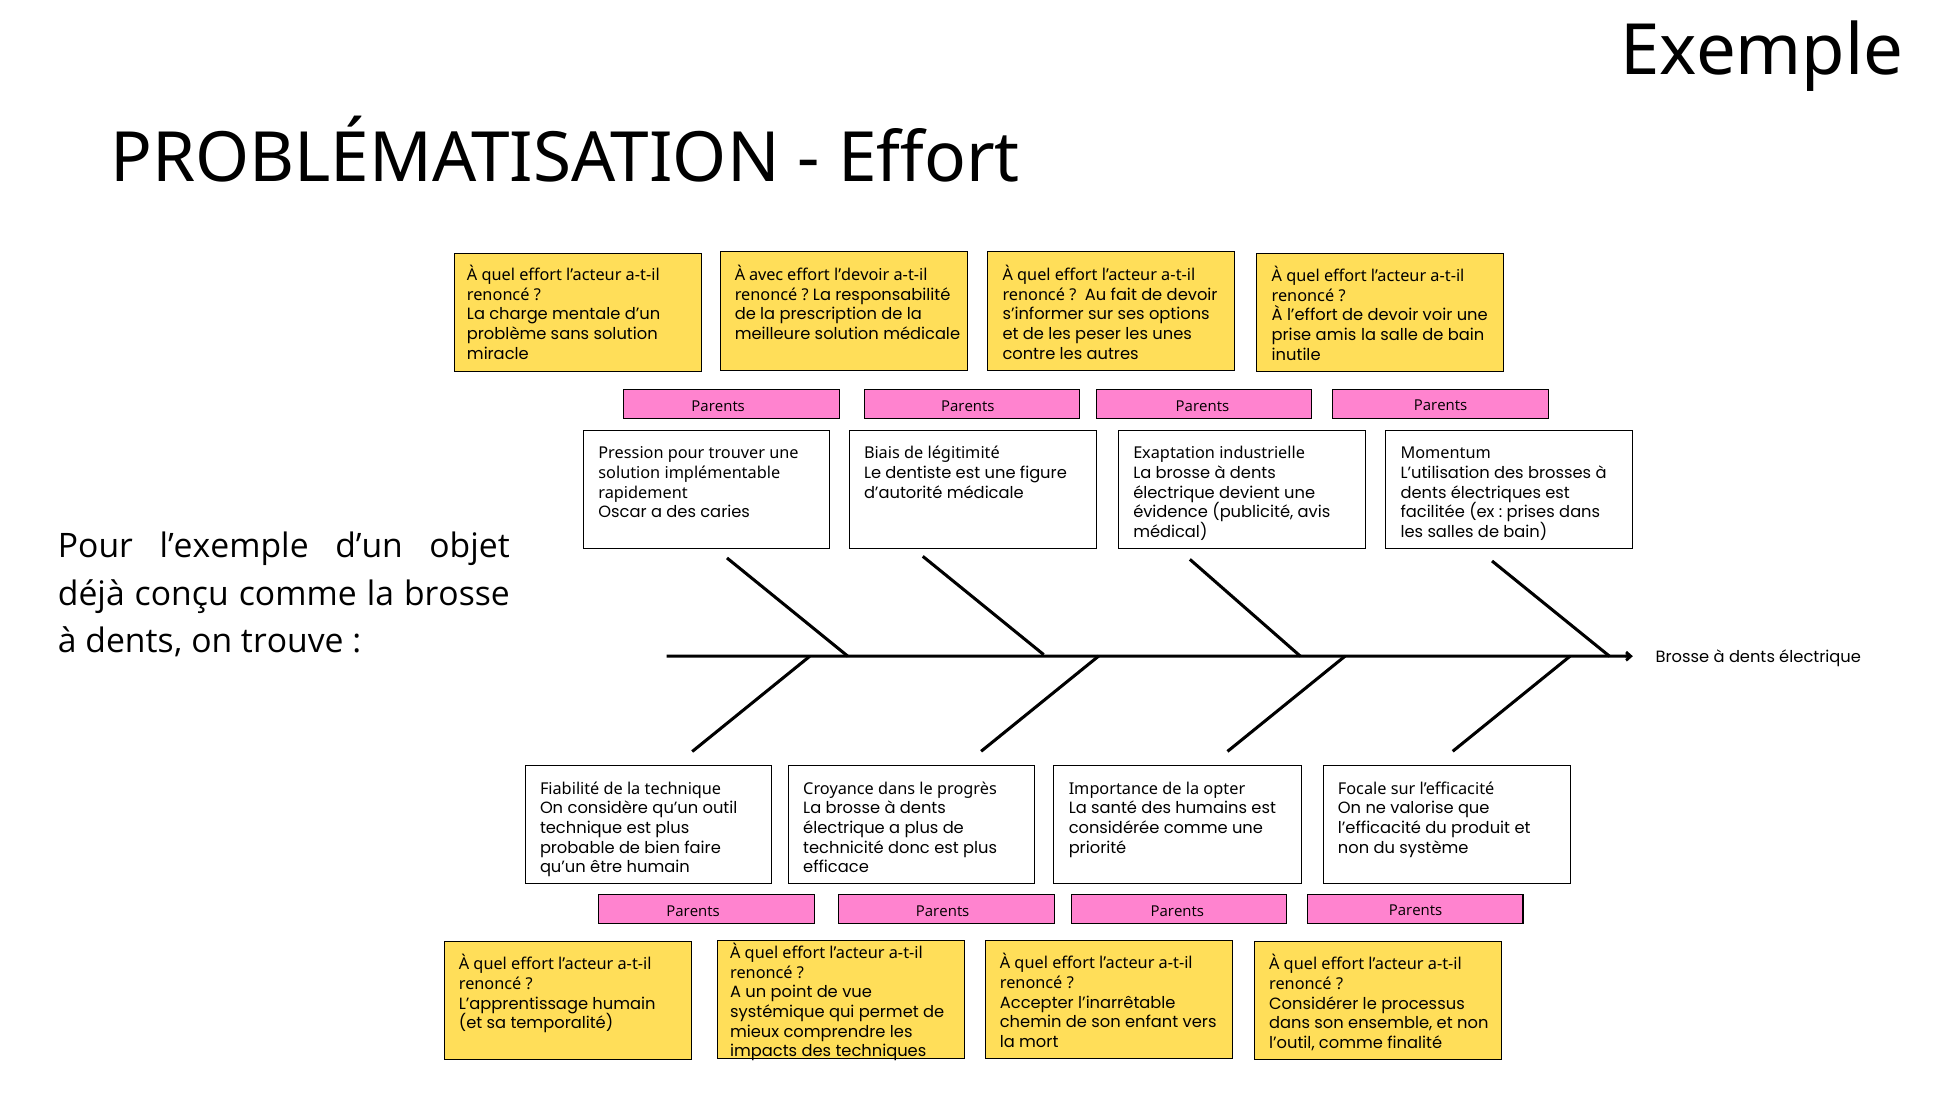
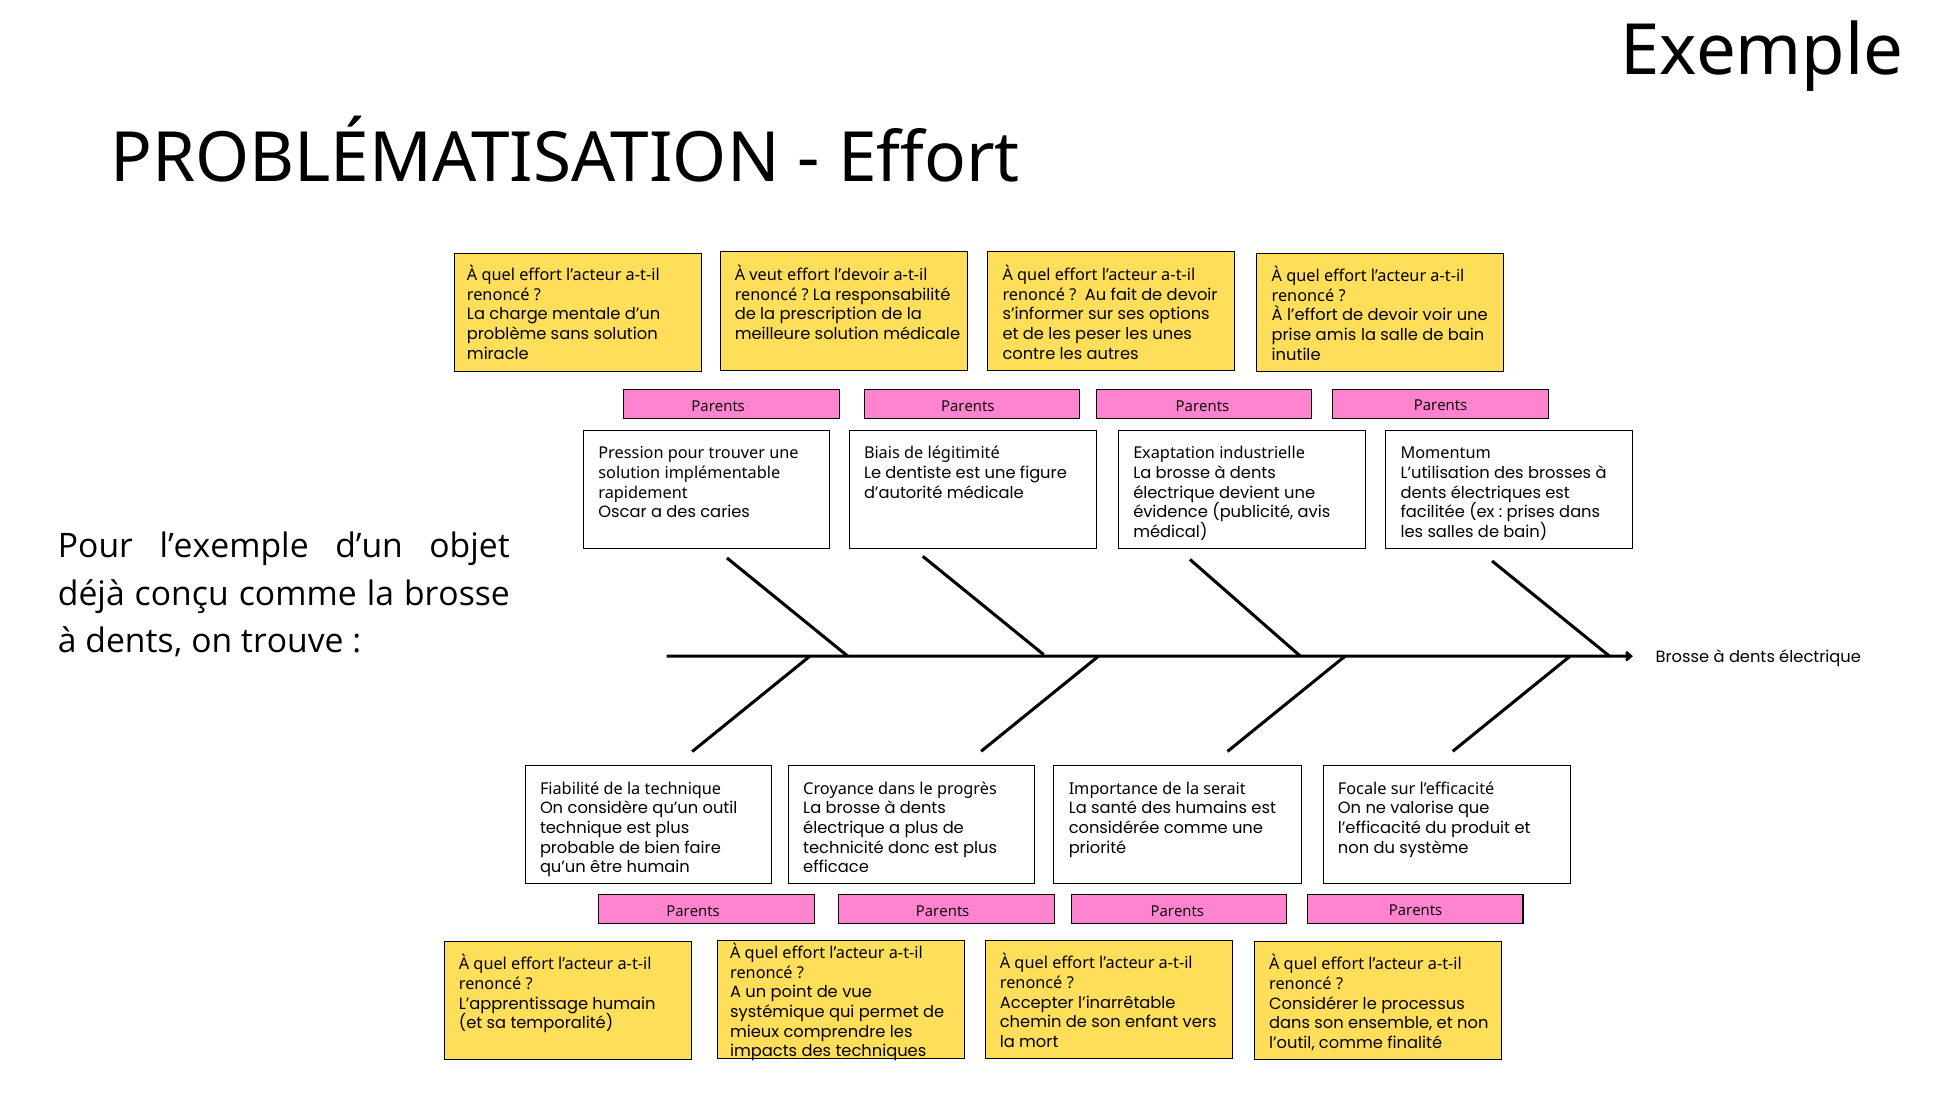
avec: avec -> veut (766, 275)
opter: opter -> serait (1225, 789)
